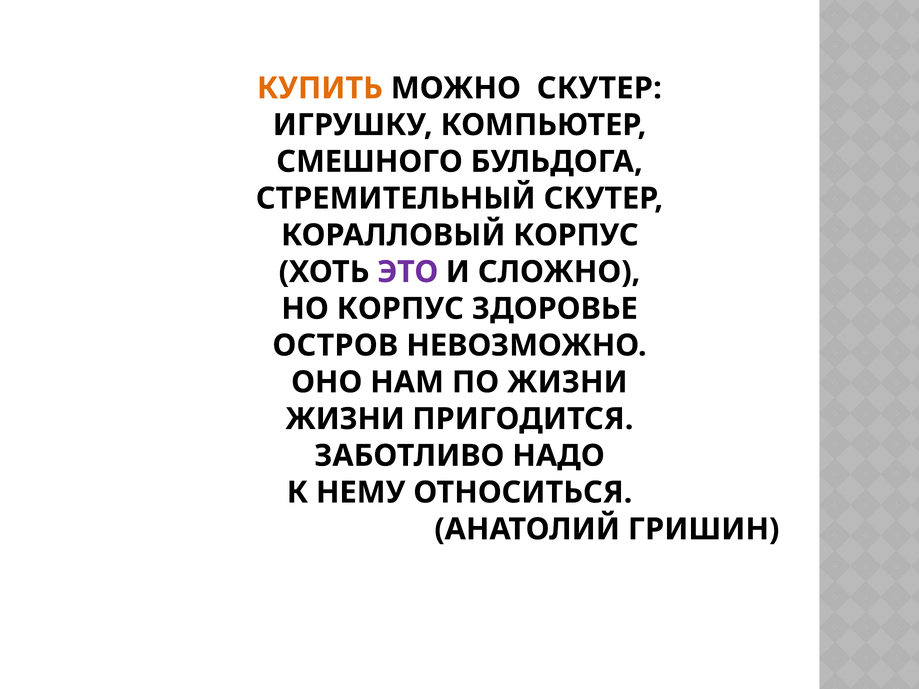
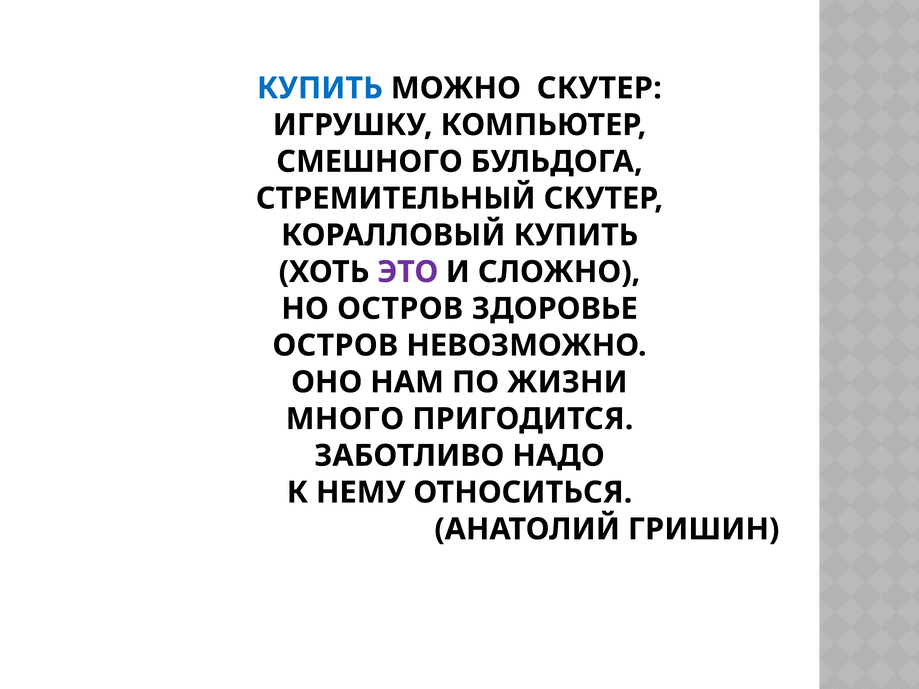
КУПИТЬ colour: orange -> blue (320, 88)
КОРАЛЛОВЫЙ КОРПУС: КОРПУС -> КУПИТЬ (576, 235)
НО КОРПУС: КОРПУС -> ОСТРОВ (400, 309)
ЖИЗНИ: ЖИЗНИ -> МНОГО (345, 419)
